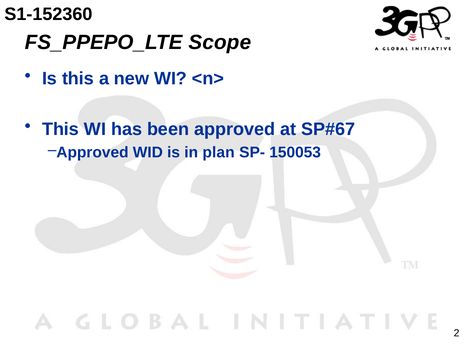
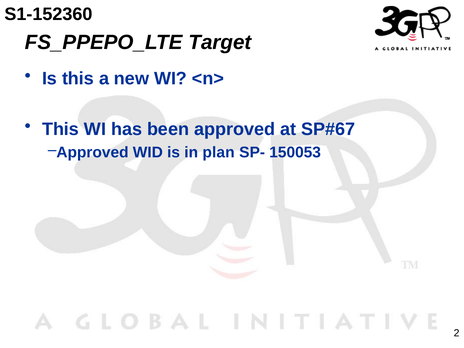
Scope: Scope -> Target (220, 42)
